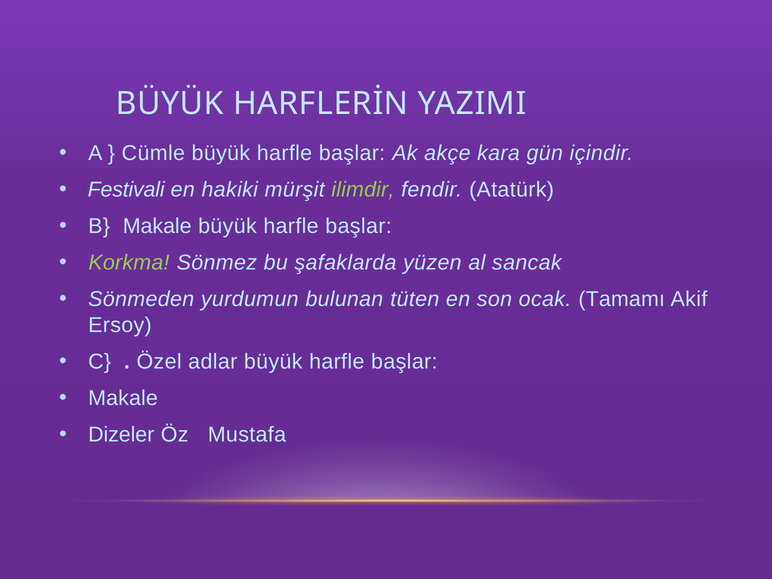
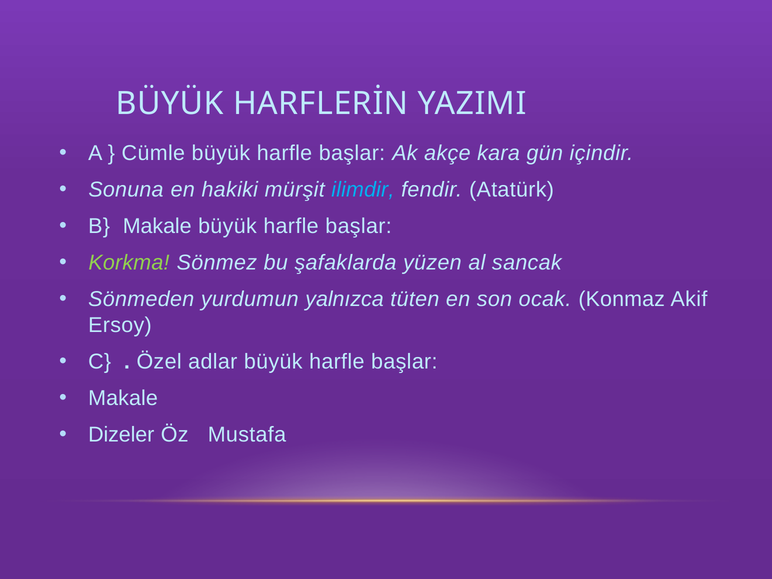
Festivali: Festivali -> Sonuna (126, 190)
ilimdir colour: light green -> light blue (363, 190)
bulunan: bulunan -> yalnızca (345, 299)
Tamamı: Tamamı -> Konmaz (622, 299)
